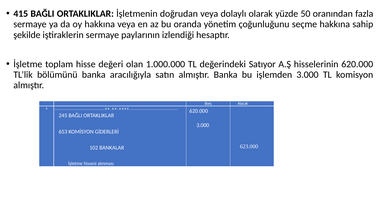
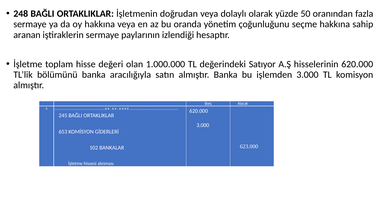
415: 415 -> 248 (21, 14)
şekilde: şekilde -> aranan (27, 35)
